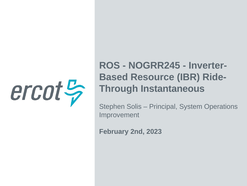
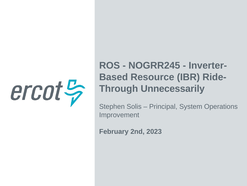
Instantaneous: Instantaneous -> Unnecessarily (173, 88)
